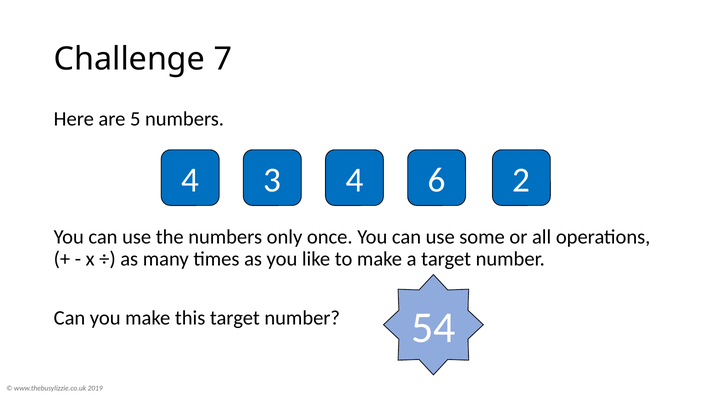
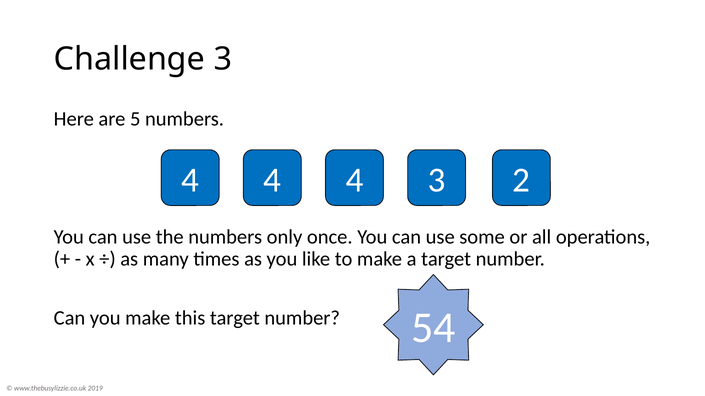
Challenge 7: 7 -> 3 (223, 59)
3: 3 -> 4 (272, 180)
4 6: 6 -> 3 (437, 180)
